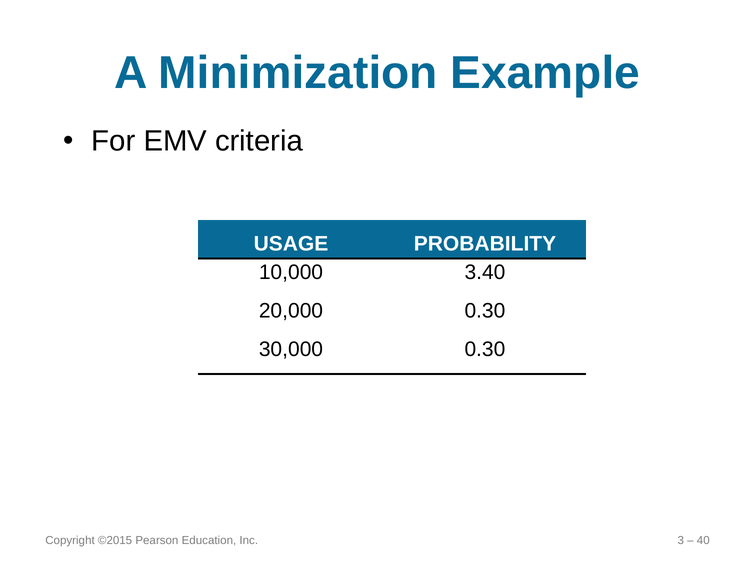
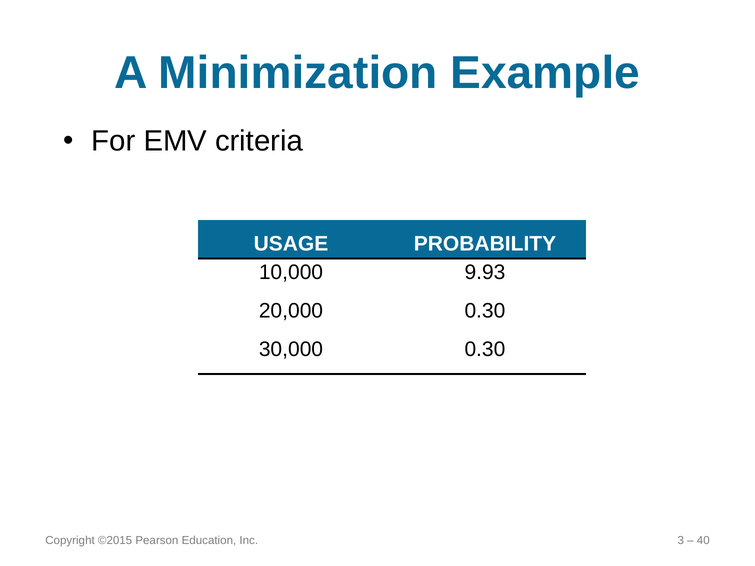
3.40: 3.40 -> 9.93 (485, 272)
